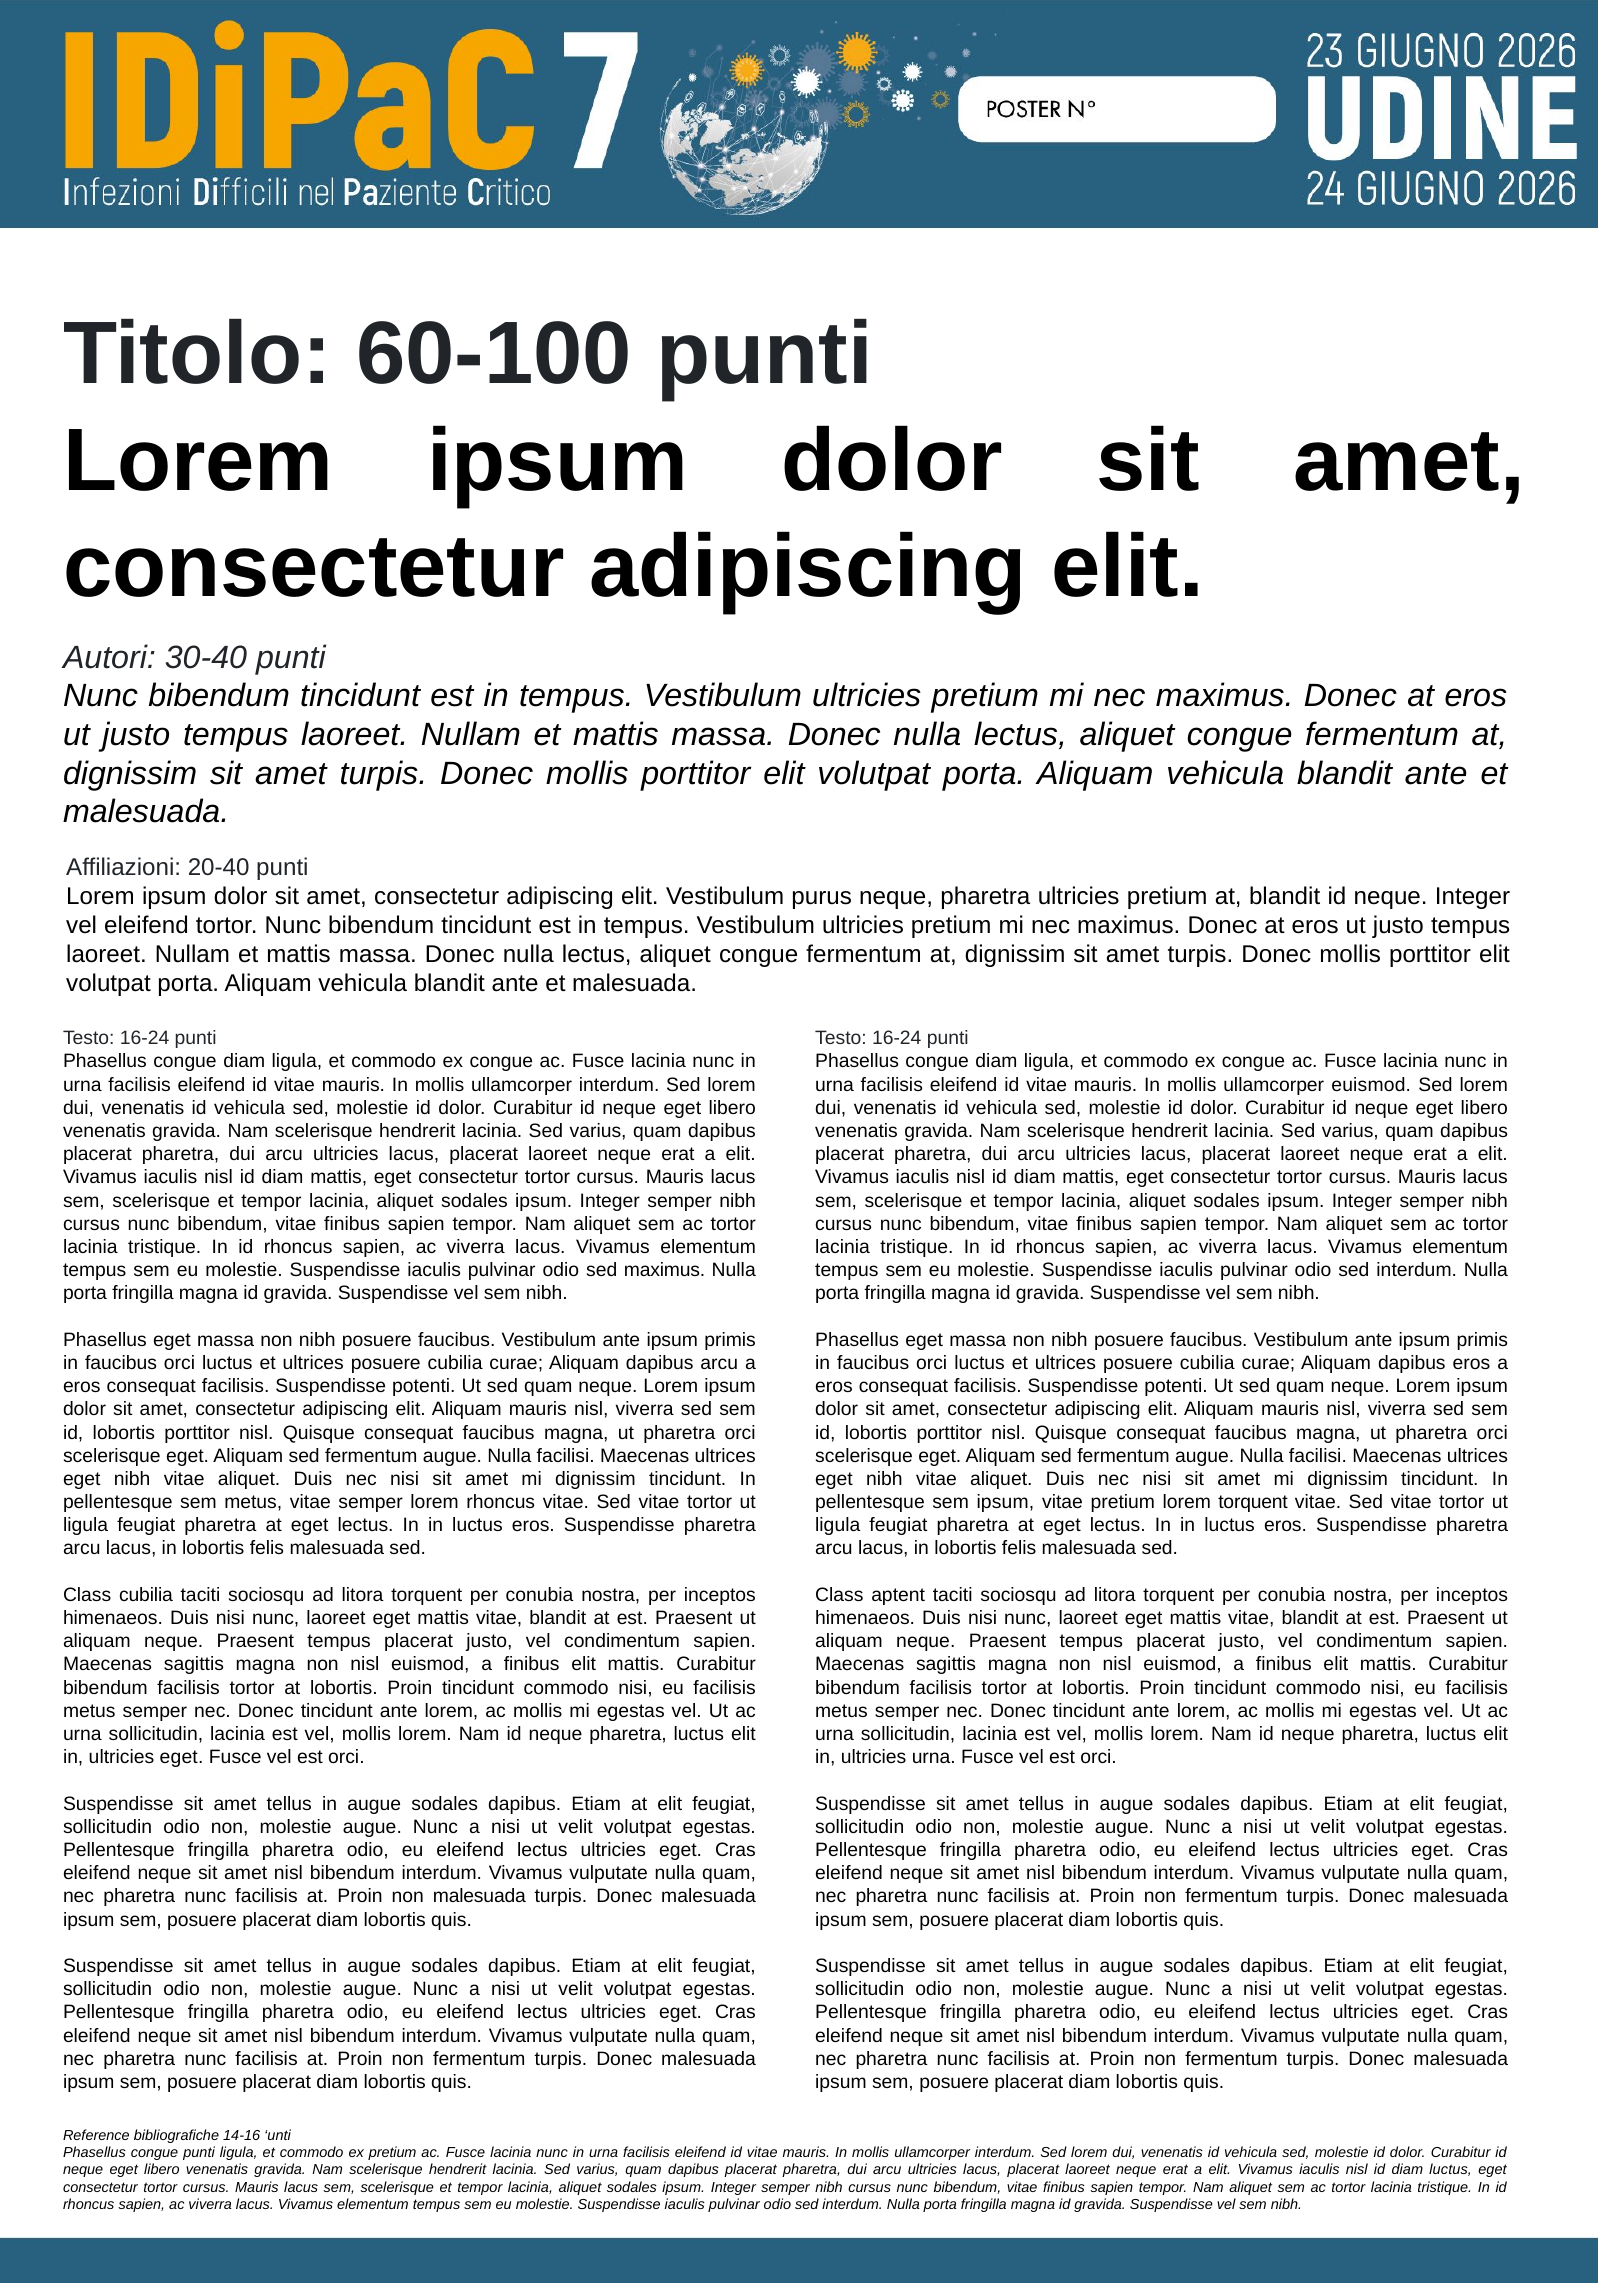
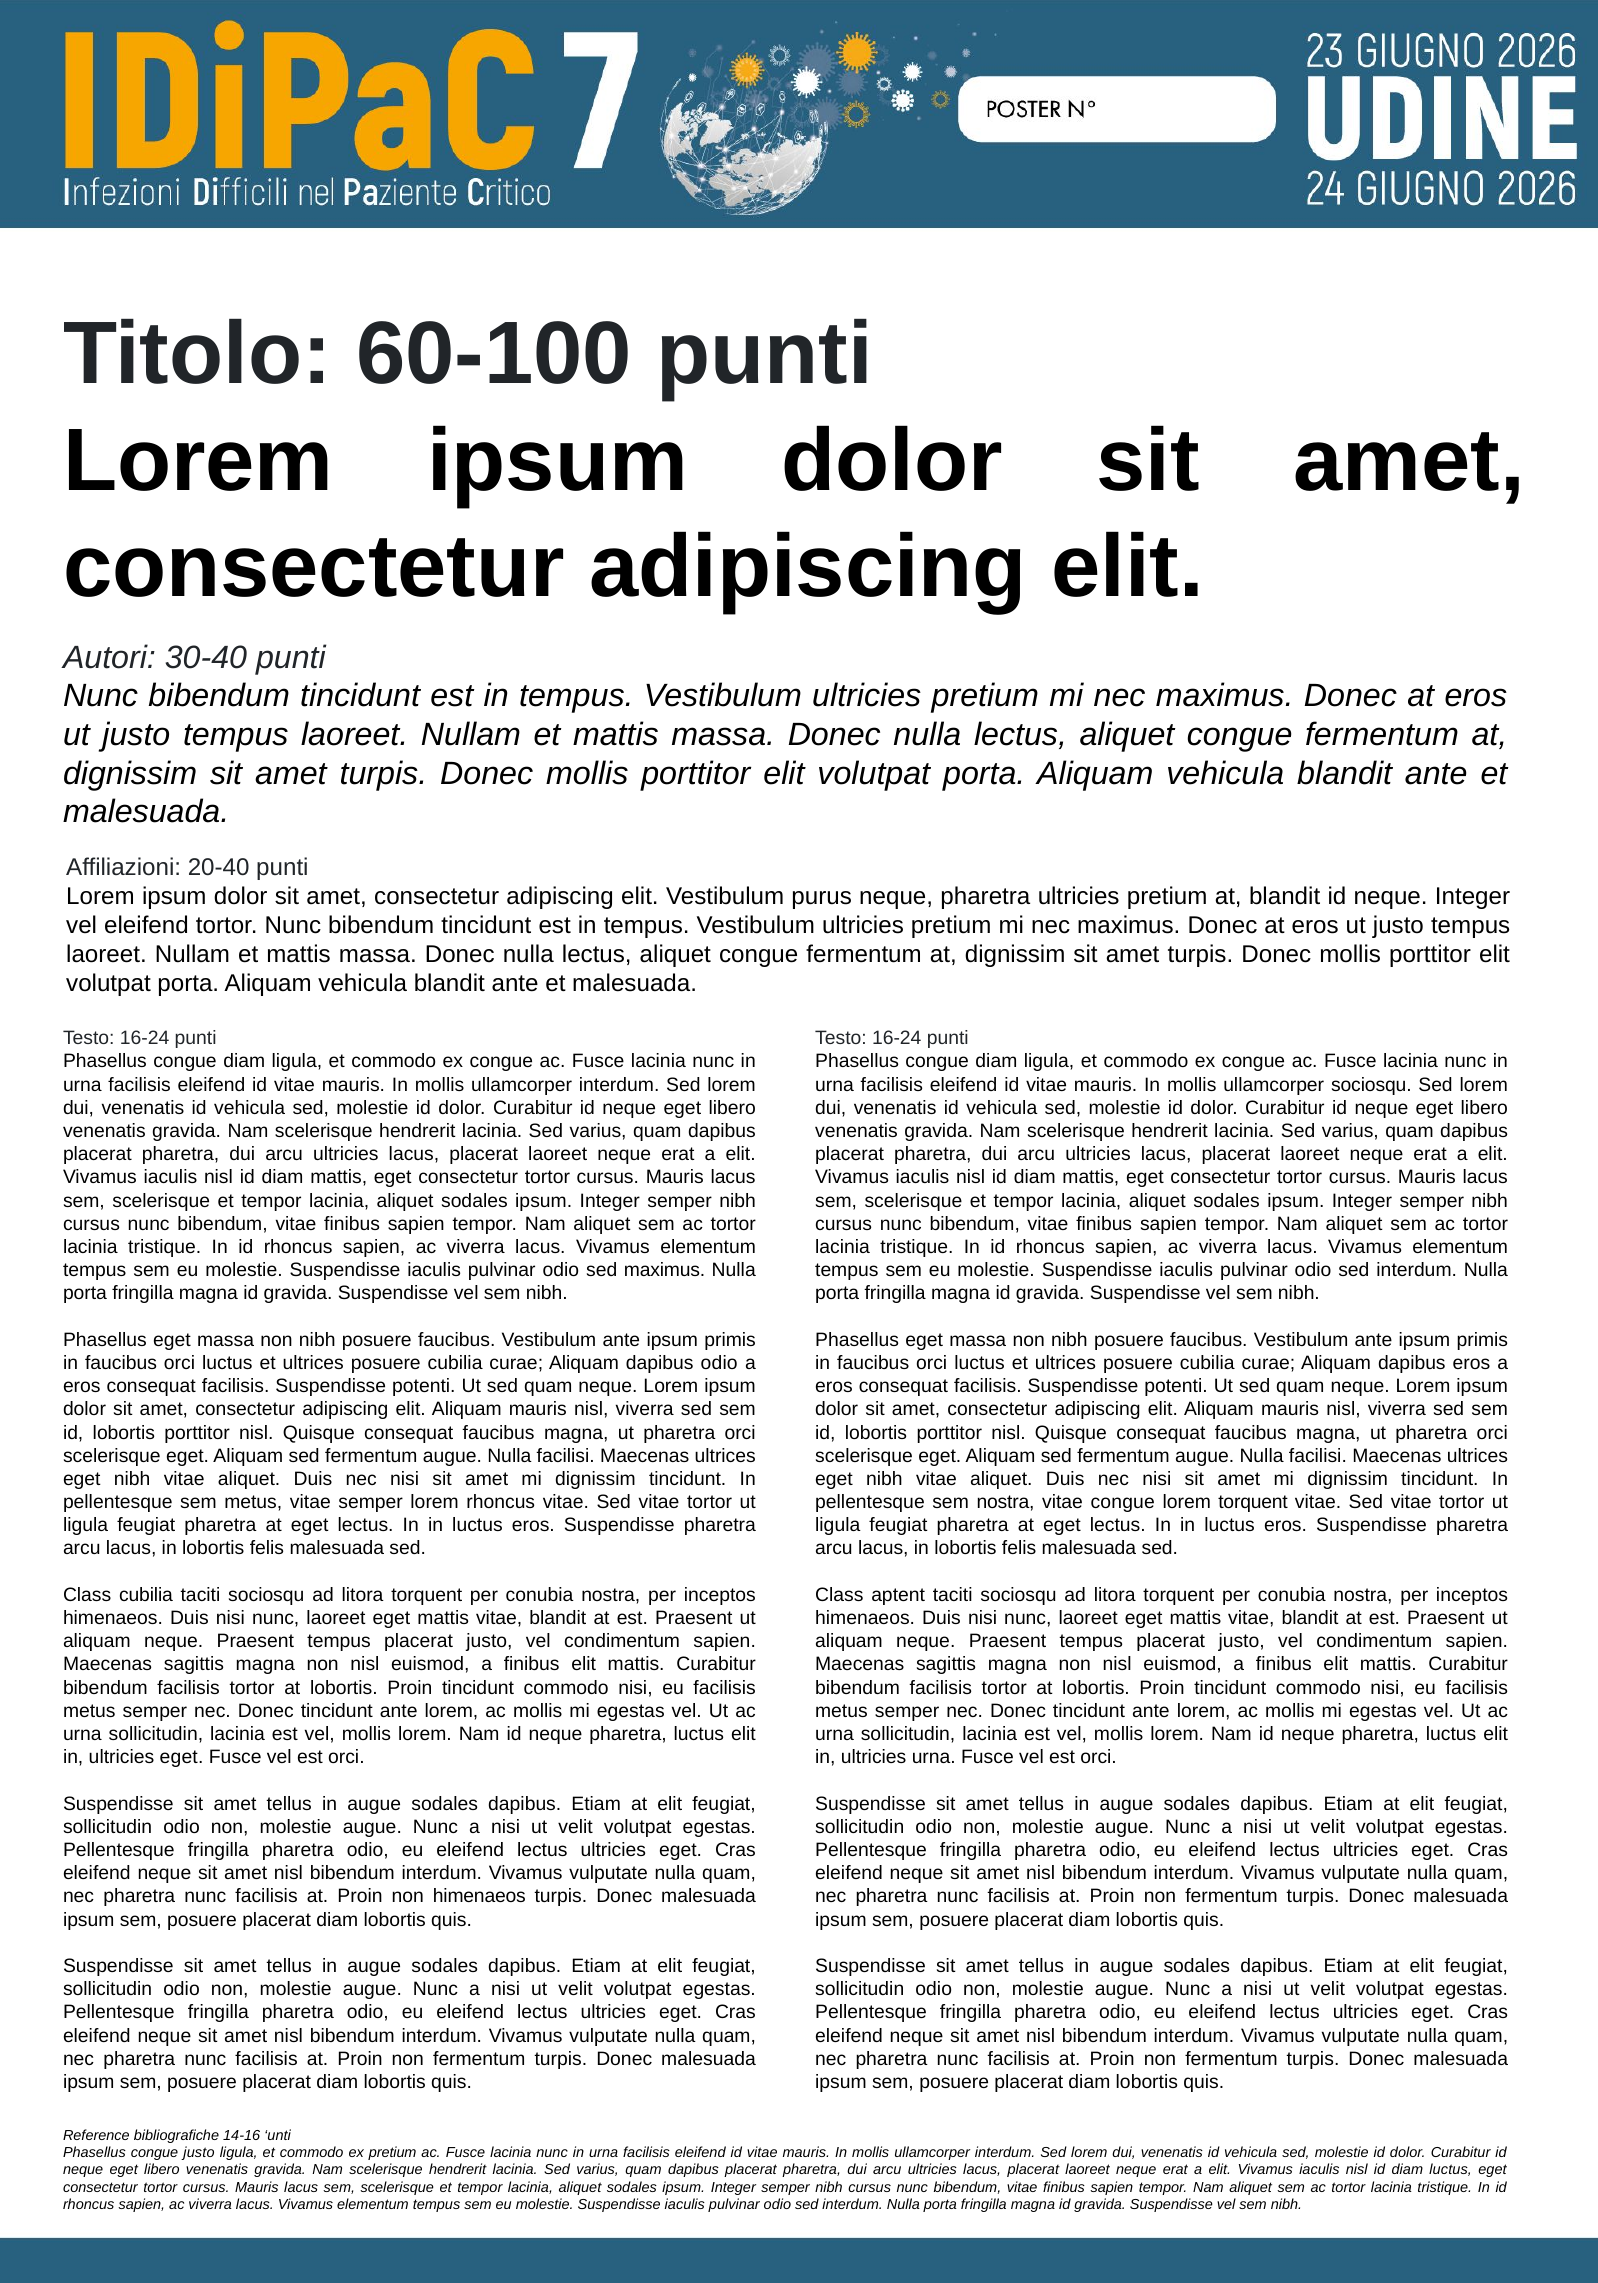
ullamcorper euismod: euismod -> sociosqu (1371, 1085)
dapibus arcu: arcu -> odio (719, 1363)
sem ipsum: ipsum -> nostra (1006, 1502)
vitae pretium: pretium -> congue (1123, 1502)
non malesuada: malesuada -> himenaeos (479, 1896)
congue punti: punti -> justo (199, 2153)
